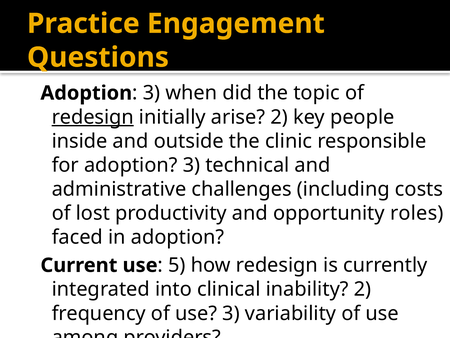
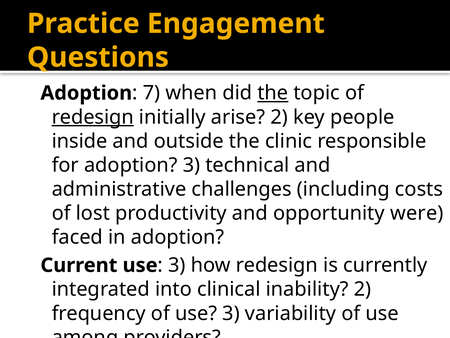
3: 3 -> 7 (152, 93)
the underline: none -> present (273, 93)
roles: roles -> were (417, 213)
5: 5 -> 3 (177, 265)
